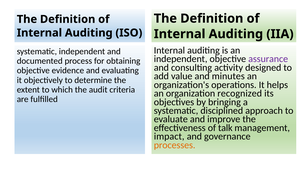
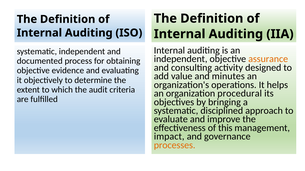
assurance colour: purple -> orange (268, 59)
recognized: recognized -> procedural (240, 94)
talk: talk -> this (225, 128)
